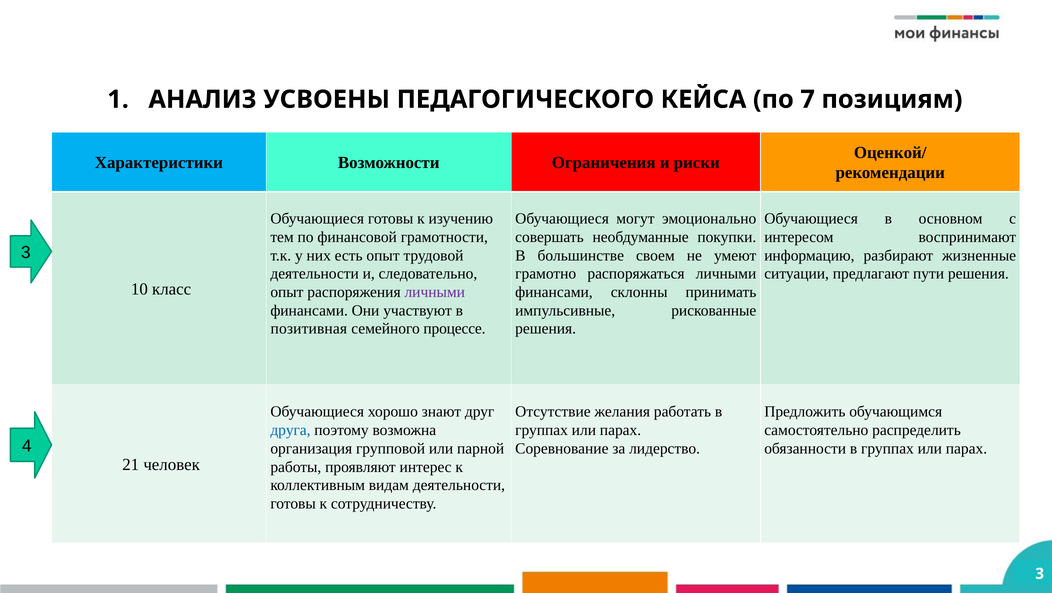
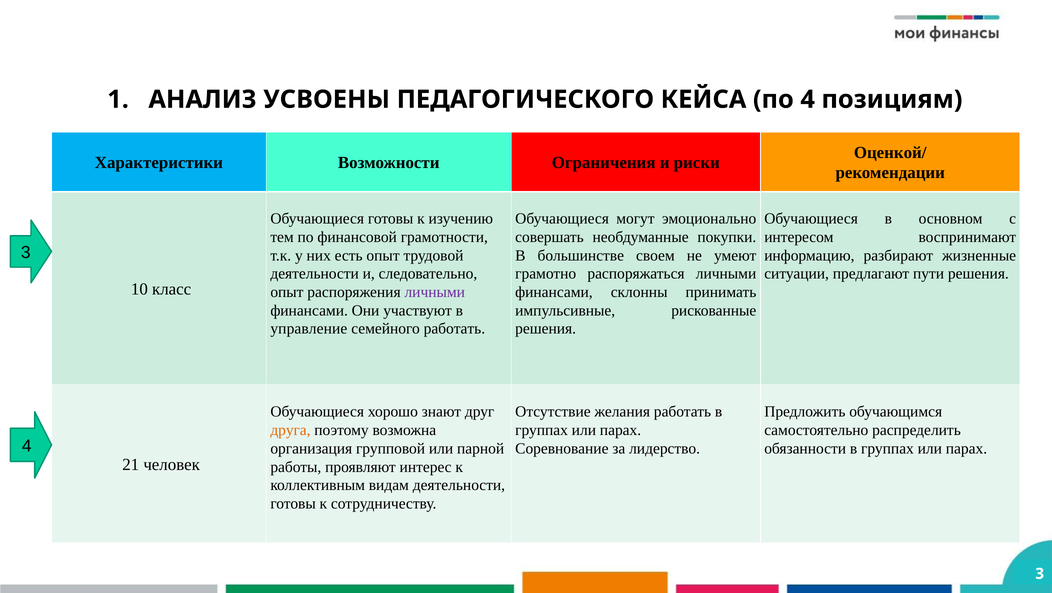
по 7: 7 -> 4 (808, 99)
позитивная: позитивная -> управление (309, 329)
семейного процессе: процессе -> работать (454, 329)
друга colour: blue -> orange (290, 430)
